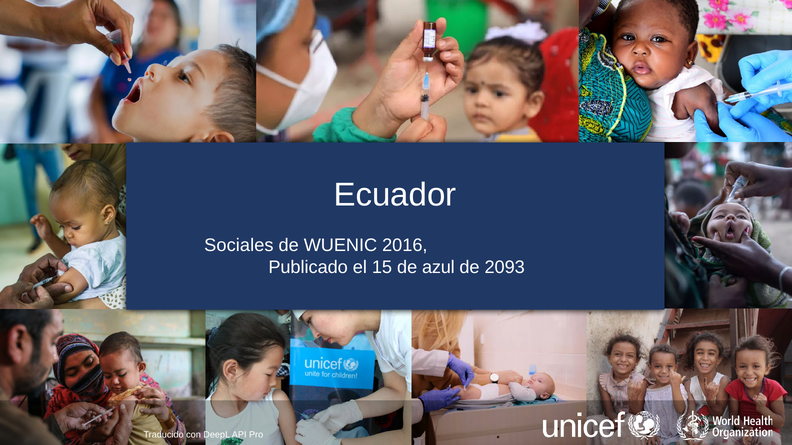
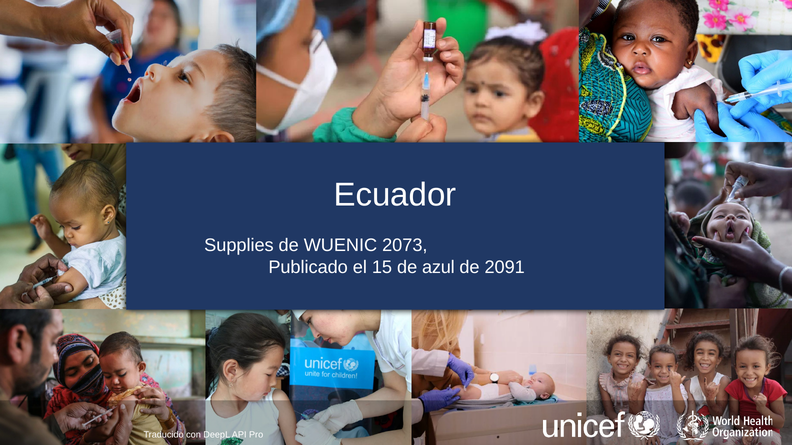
Sociales: Sociales -> Supplies (239, 245)
2016: 2016 -> 2073 (405, 245)
2093: 2093 -> 2091 (505, 268)
